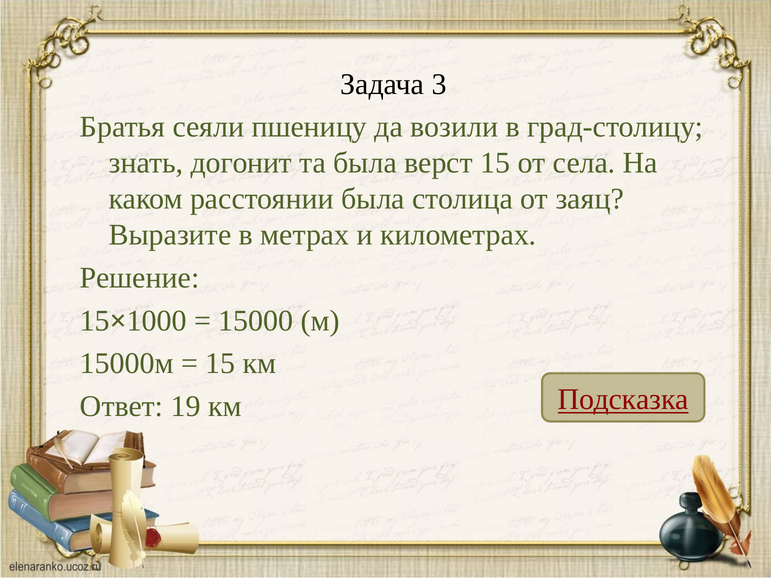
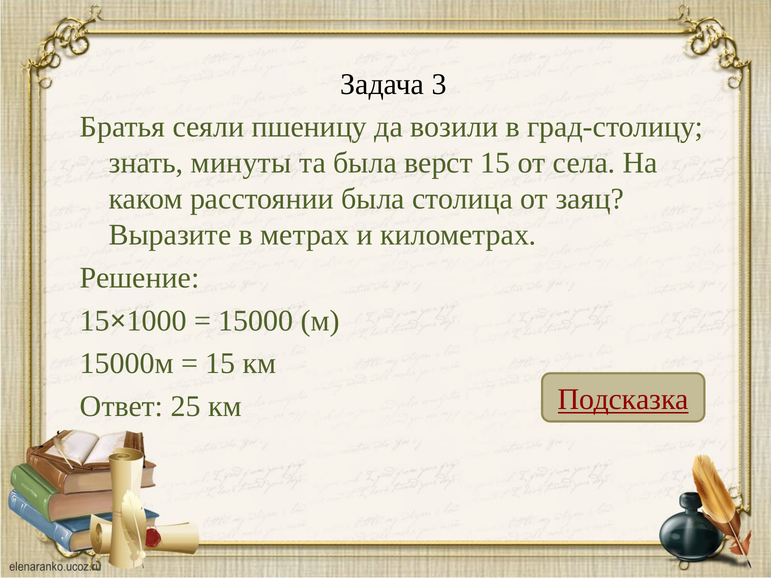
догонит: догонит -> минуты (241, 163)
19: 19 -> 25 (186, 406)
